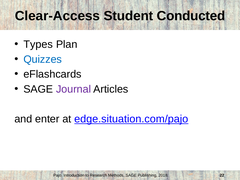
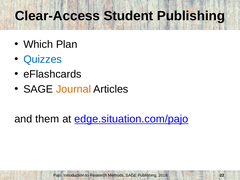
Student Conducted: Conducted -> Publishing (191, 16)
Types: Types -> Which (38, 44)
Journal colour: purple -> orange (73, 89)
enter: enter -> them (47, 119)
